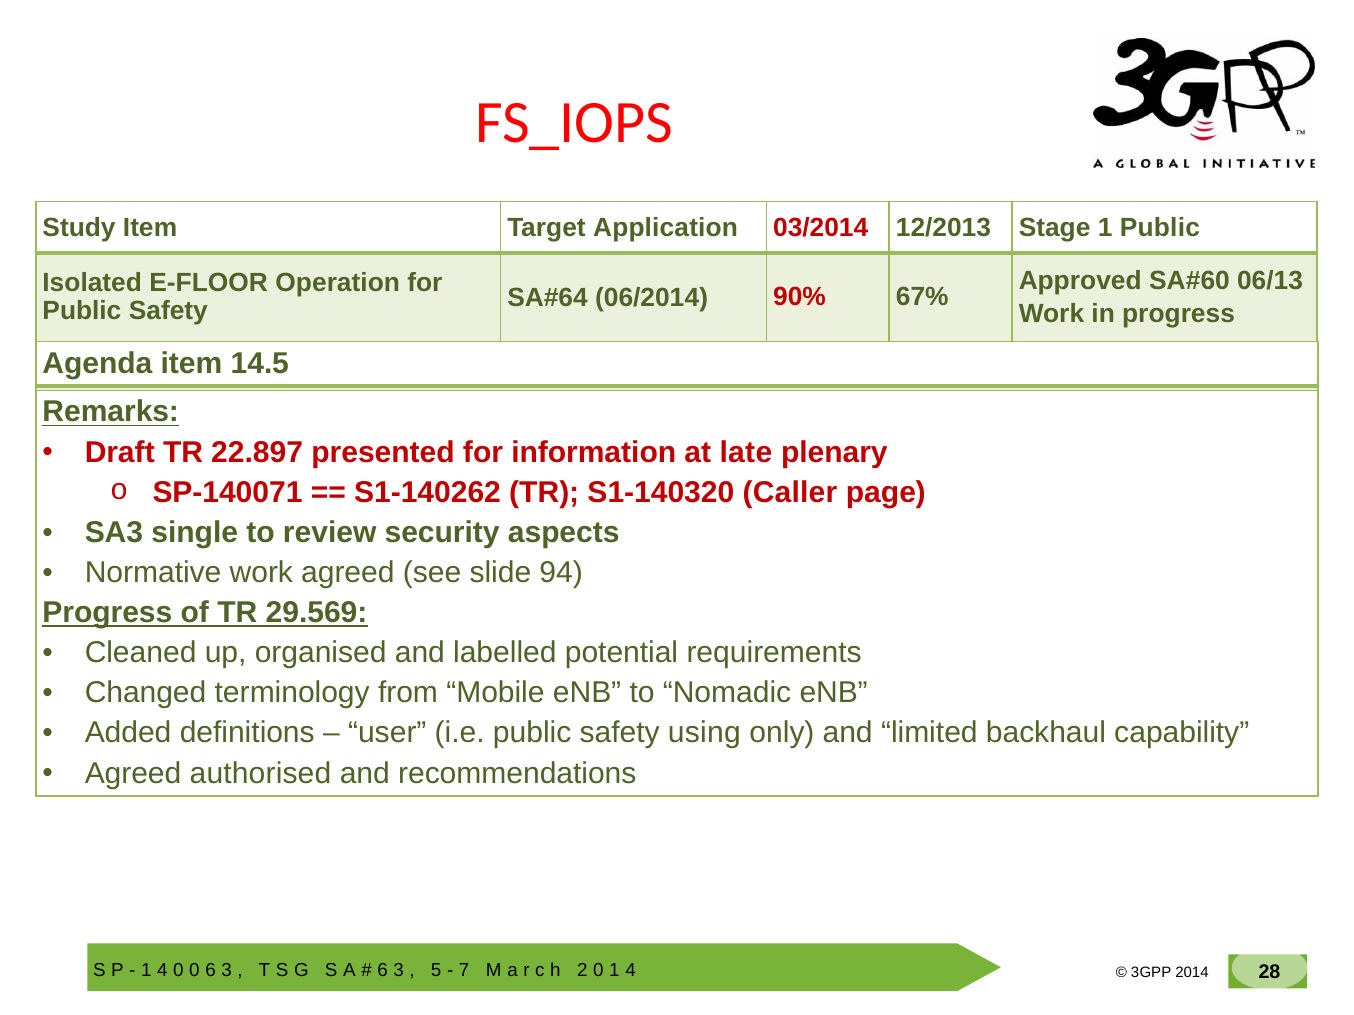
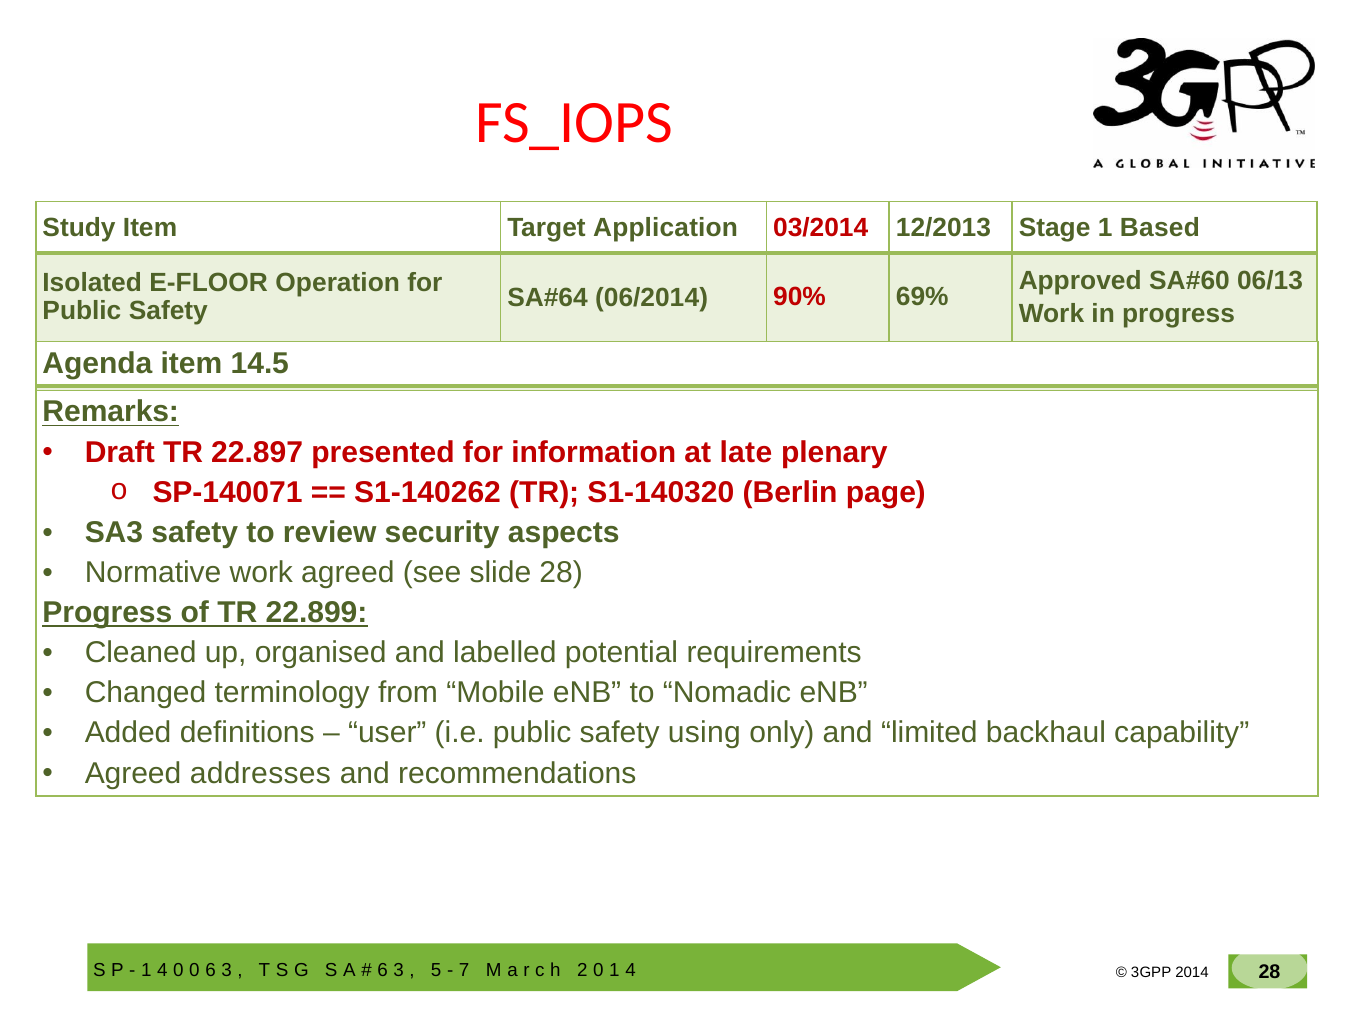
1 Public: Public -> Based (1160, 228)
67%: 67% -> 69% (922, 297)
Caller: Caller -> Berlin (790, 493)
SA3 single: single -> safety (195, 533)
slide 94: 94 -> 28 (561, 573)
29.569: 29.569 -> 22.899 (317, 613)
authorised: authorised -> addresses (260, 774)
